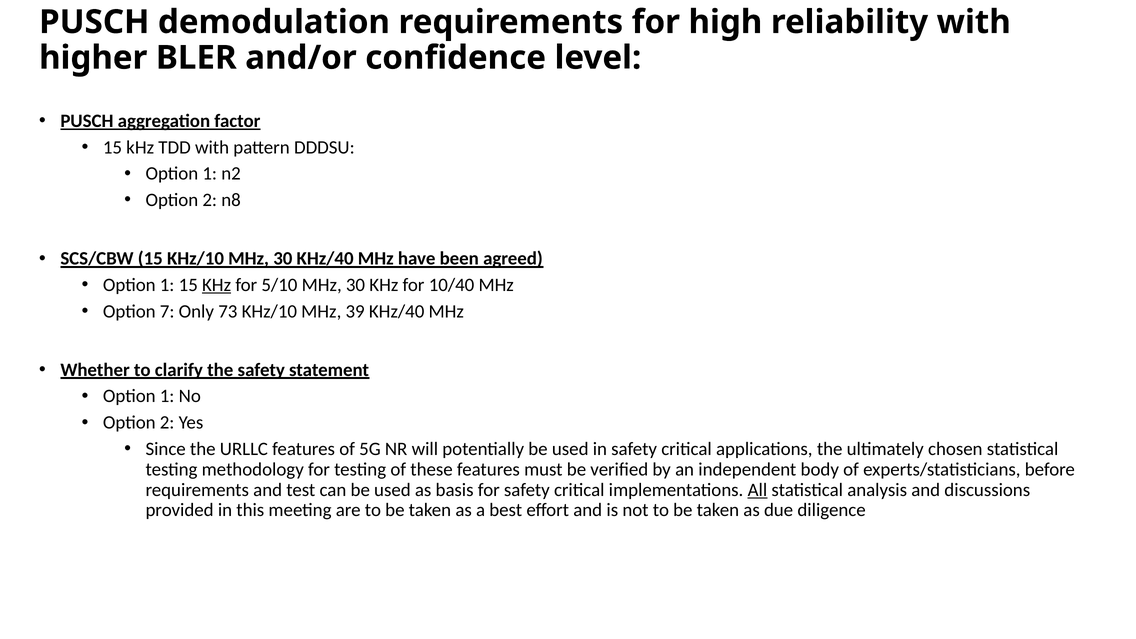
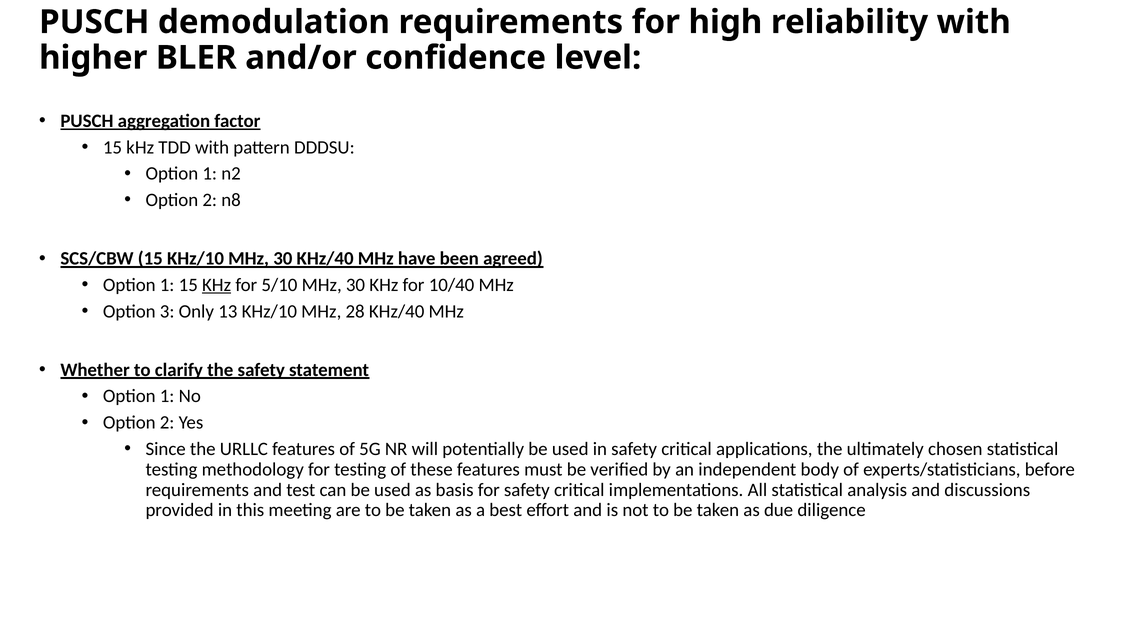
7: 7 -> 3 (167, 311)
73: 73 -> 13 (228, 311)
39: 39 -> 28 (355, 311)
All underline: present -> none (757, 490)
